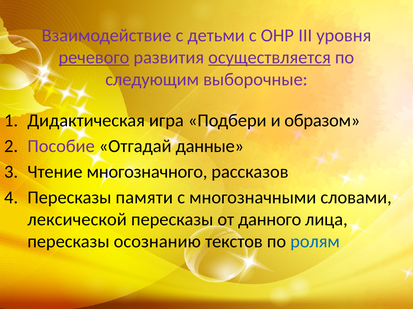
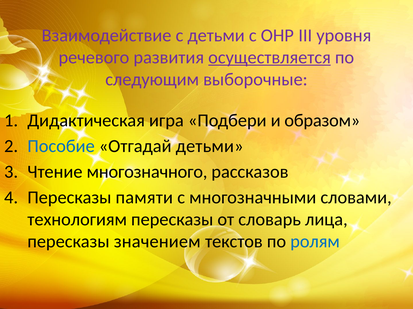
речевого underline: present -> none (94, 57)
Пособие colour: purple -> blue (61, 147)
Отгадай данные: данные -> детьми (210, 147)
лексической: лексической -> технологиям (77, 220)
данного: данного -> словарь (270, 220)
осознанию: осознанию -> значением (157, 242)
